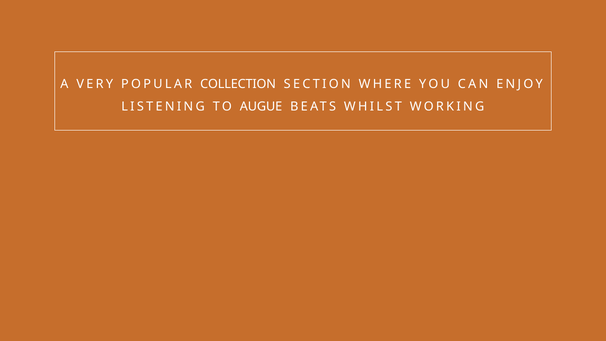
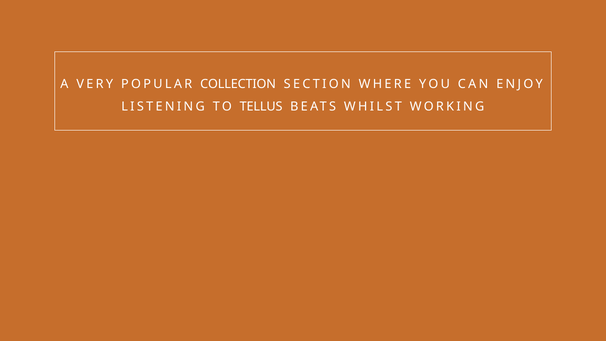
AUGUE: AUGUE -> TELLUS (261, 107)
